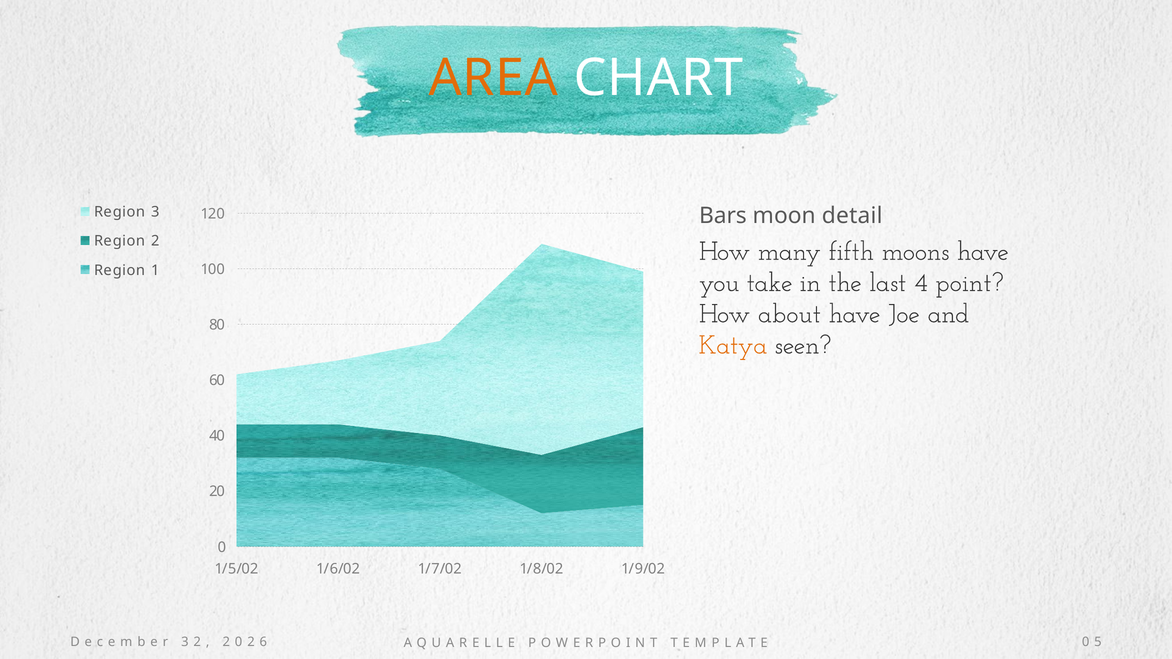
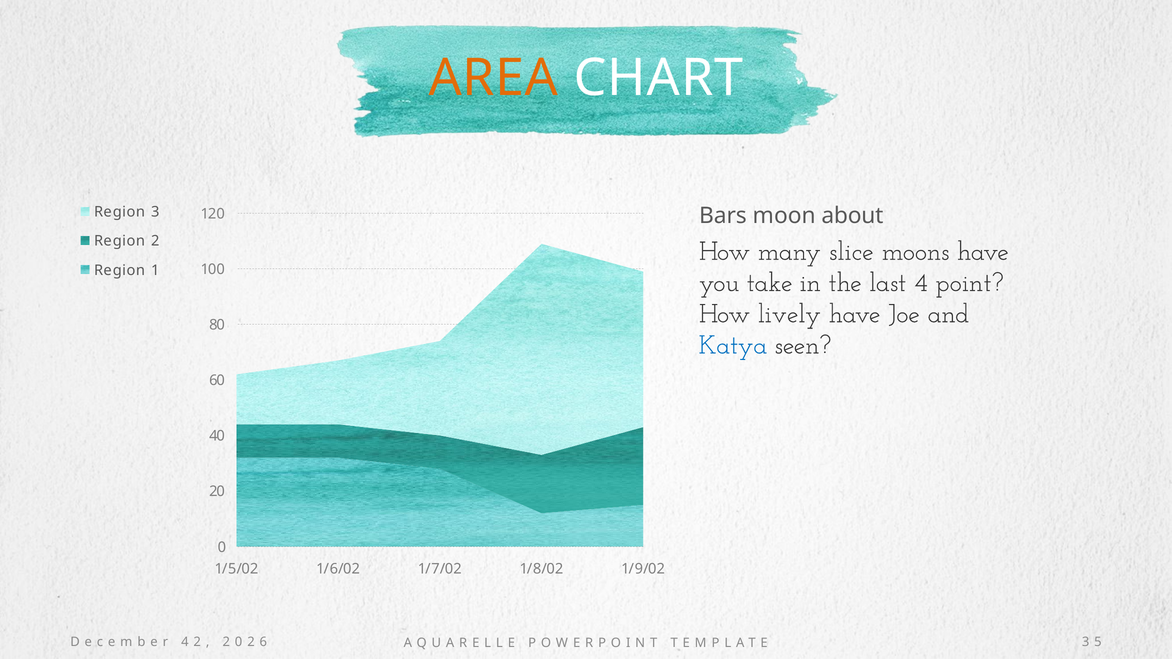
detail: detail -> about (852, 216)
fifth: fifth -> slice (851, 251)
about: about -> lively (789, 314)
Katya colour: orange -> blue (733, 345)
3: 3 -> 4 (185, 642)
0: 0 -> 3 (1086, 642)
